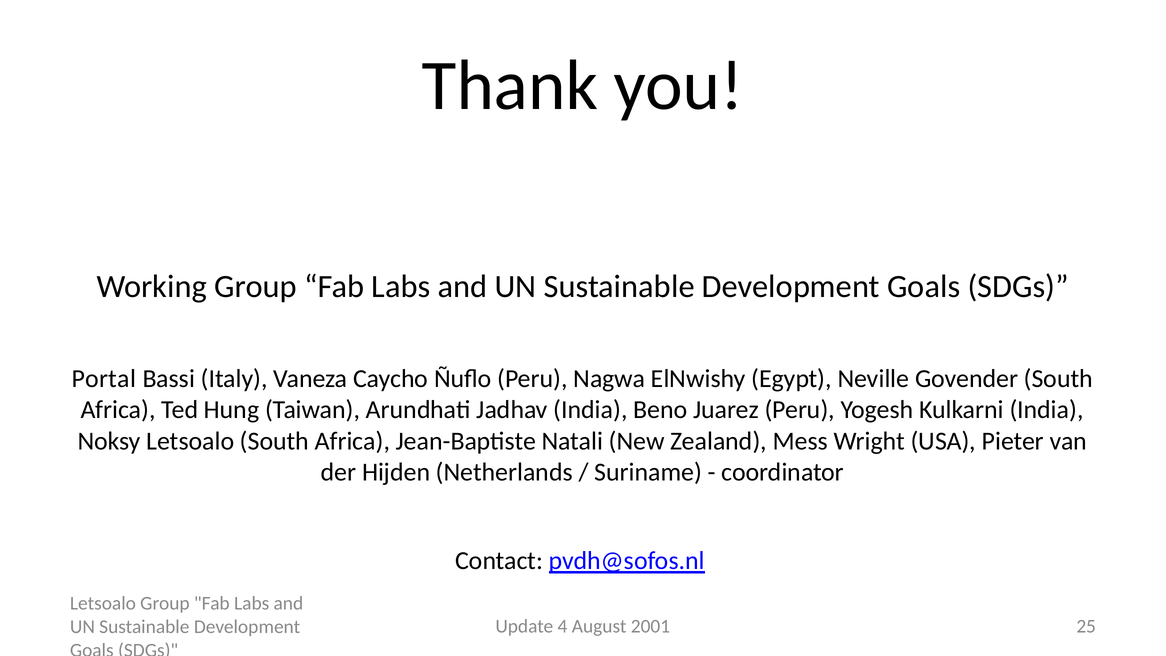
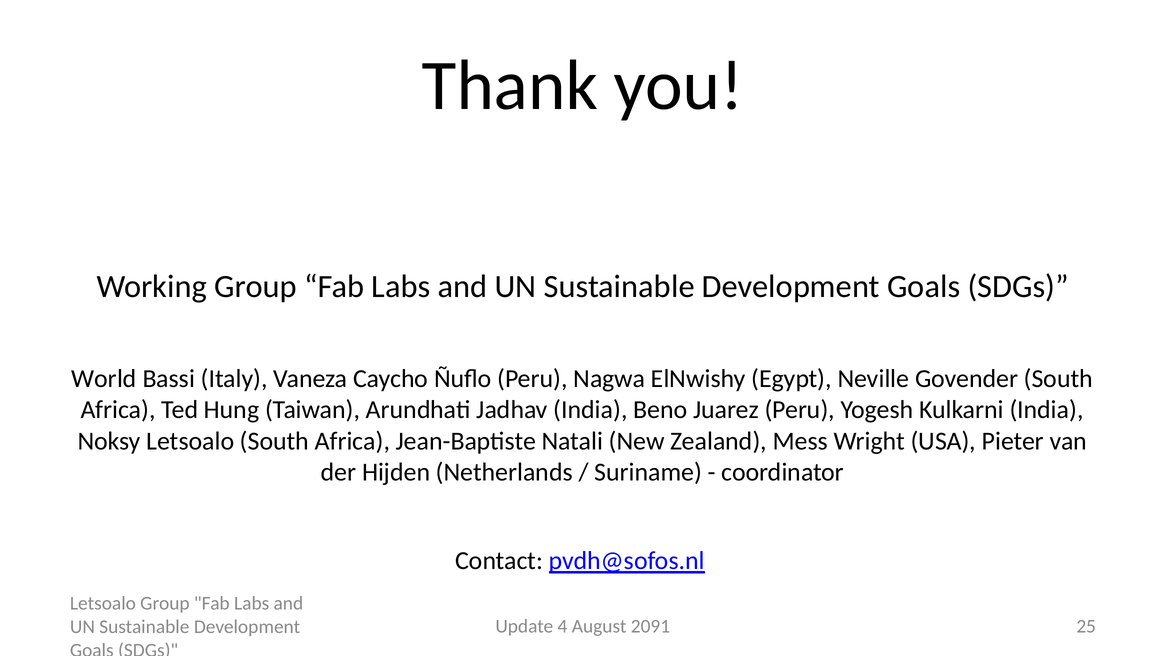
Portal: Portal -> World (104, 379)
2001: 2001 -> 2091 (650, 626)
